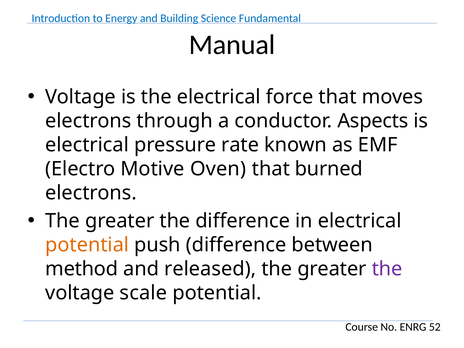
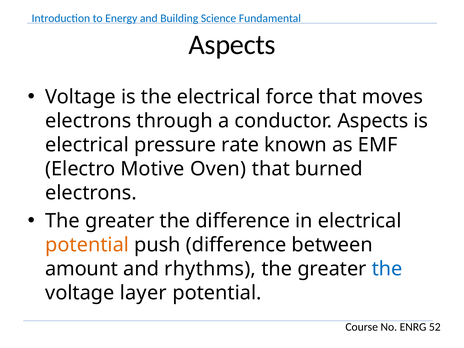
Manual: Manual -> Aspects (232, 45)
method: method -> amount (82, 269)
released: released -> rhythms (210, 269)
the colour: purple -> blue (387, 269)
scale: scale -> layer (143, 293)
